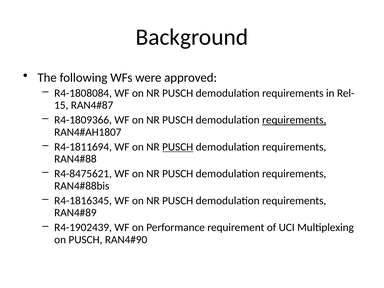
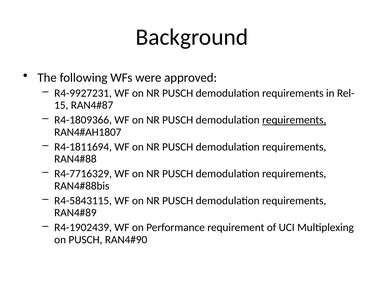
R4-1808084: R4-1808084 -> R4-9927231 (83, 93)
PUSCH underline: present -> none (178, 147)
R4-8475621: R4-8475621 -> R4-7716329 (83, 174)
R4-1816345: R4-1816345 -> R4-5843115 (83, 201)
